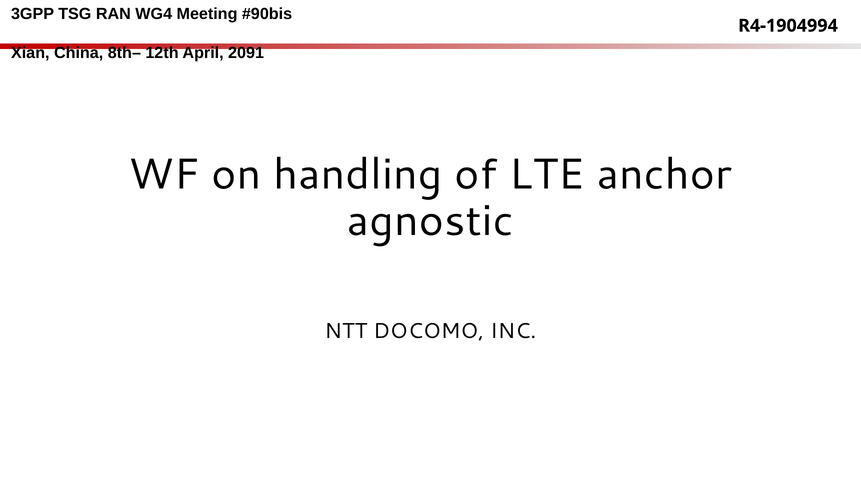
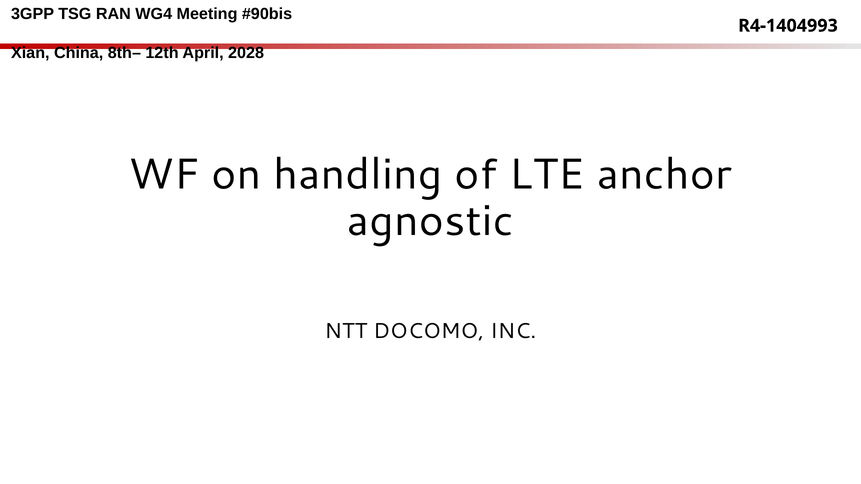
R4-1904994: R4-1904994 -> R4-1404993 (788, 26)
2091: 2091 -> 2028 (246, 53)
